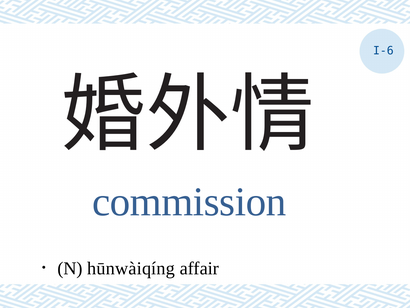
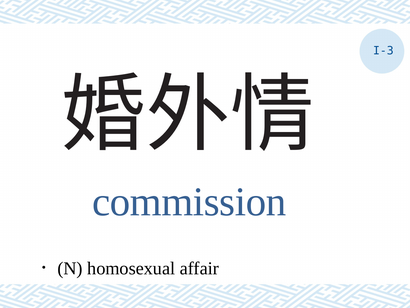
I-6: I-6 -> I-3 (383, 51)
hūnwàiqíng: hūnwàiqíng -> homosexual (131, 268)
